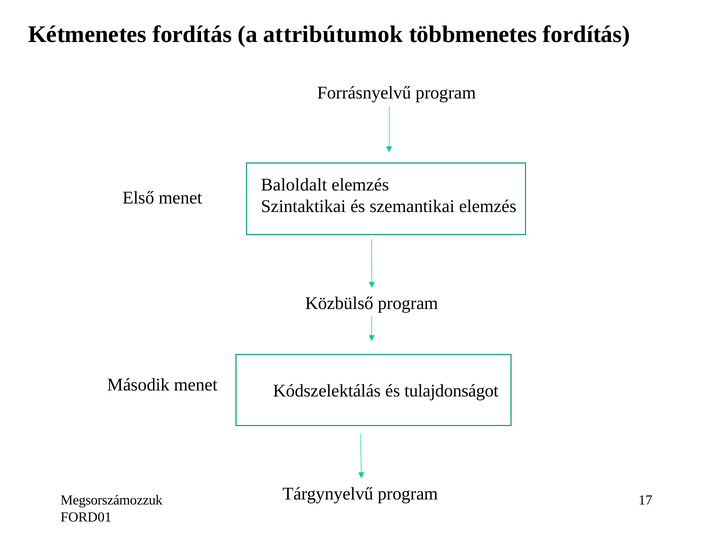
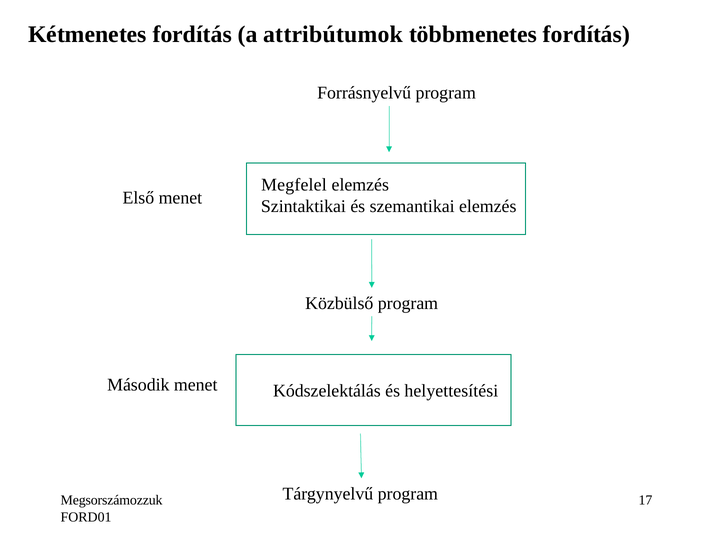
Baloldalt: Baloldalt -> Megfelel (294, 185)
tulajdonságot: tulajdonságot -> helyettesítési (451, 391)
